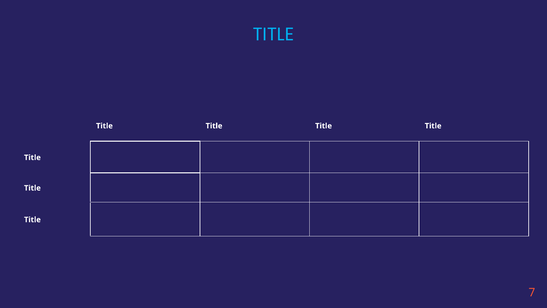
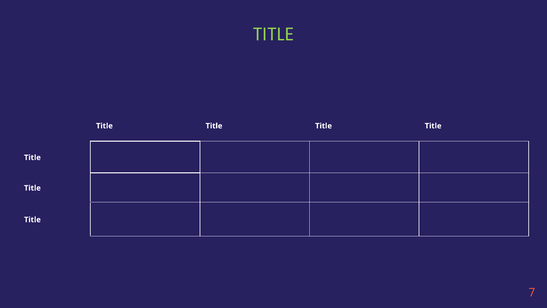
TITLE colour: light blue -> light green (273, 34)
